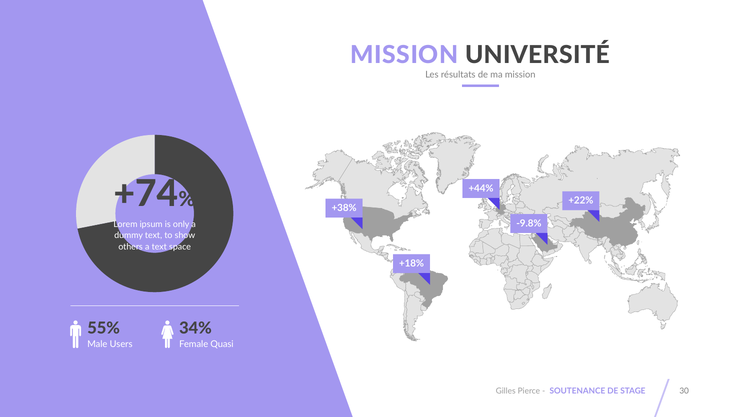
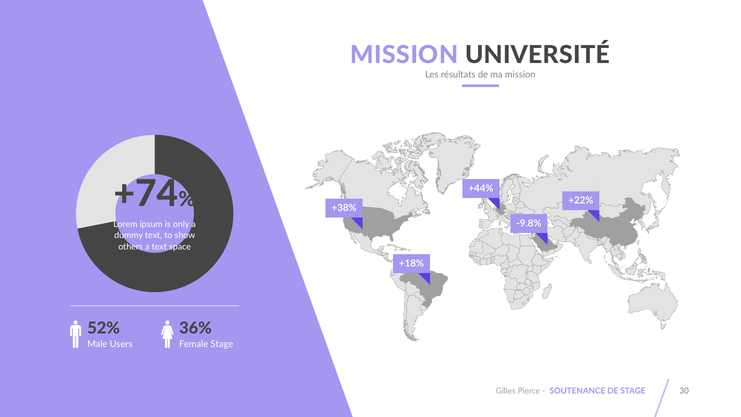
55%: 55% -> 52% (104, 328)
34%: 34% -> 36% (196, 328)
Female Quasi: Quasi -> Stage (222, 344)
